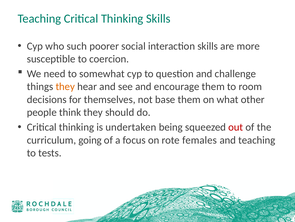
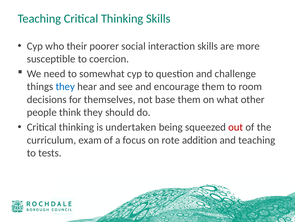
such: such -> their (77, 46)
they colour: orange -> blue (65, 86)
going: going -> exam (90, 140)
females: females -> addition (200, 140)
